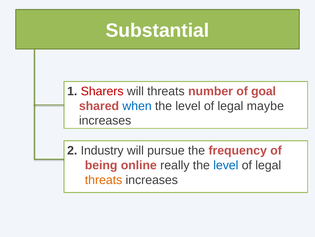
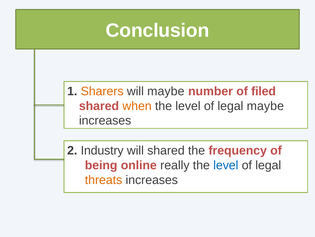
Substantial: Substantial -> Conclusion (157, 30)
Sharers colour: red -> orange (102, 91)
will threats: threats -> maybe (166, 91)
goal: goal -> filed (264, 91)
when colour: blue -> orange (137, 106)
will pursue: pursue -> shared (166, 150)
